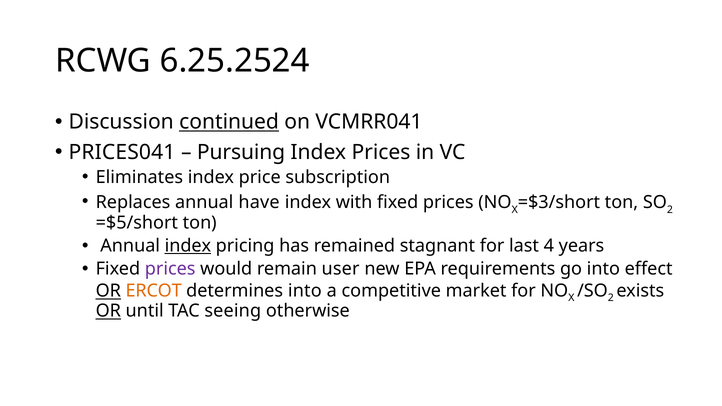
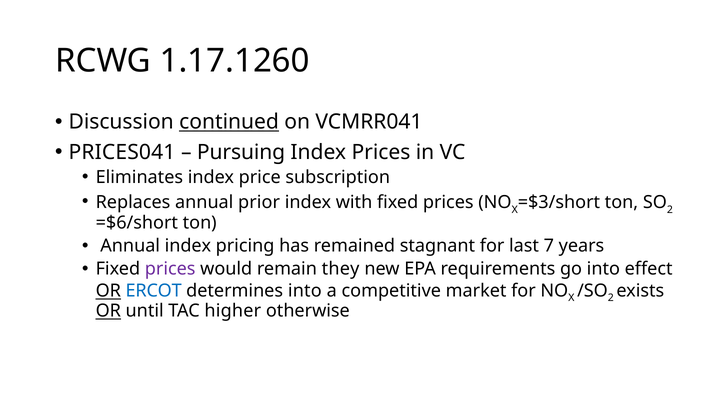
6.25.2524: 6.25.2524 -> 1.17.1260 (235, 61)
have: have -> prior (259, 203)
=$5/short: =$5/short -> =$6/short (137, 223)
index underline: present -> none (188, 246)
4: 4 -> 7 (549, 246)
user: user -> they (341, 269)
ERCOT colour: orange -> blue (154, 291)
seeing: seeing -> higher (233, 311)
